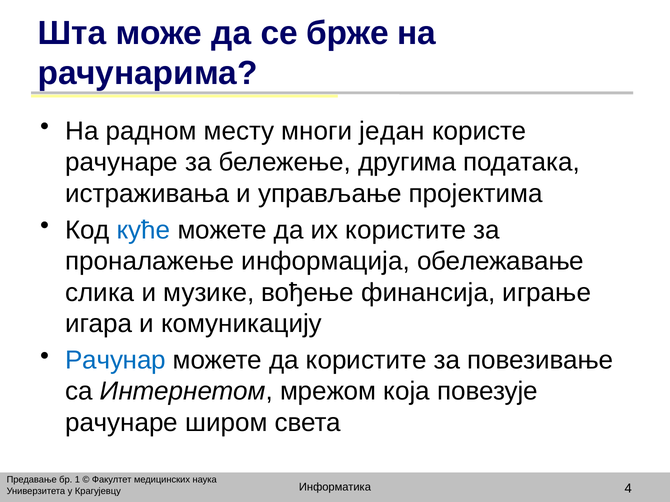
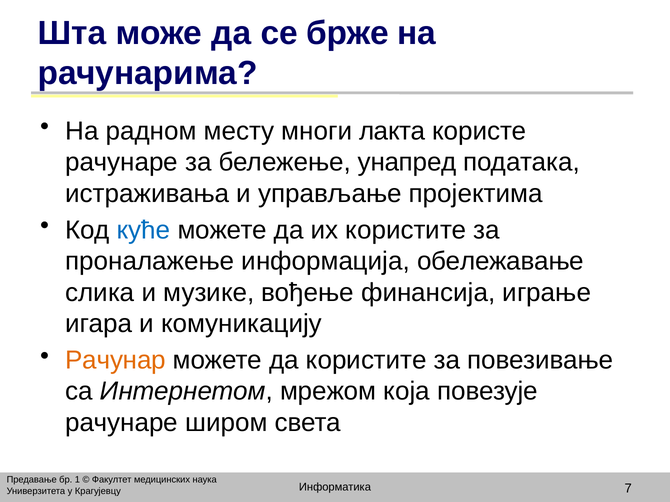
један: један -> лакта (392, 131)
другима: другима -> унапред (407, 162)
Рачунар colour: blue -> orange (116, 361)
4: 4 -> 7 (628, 489)
